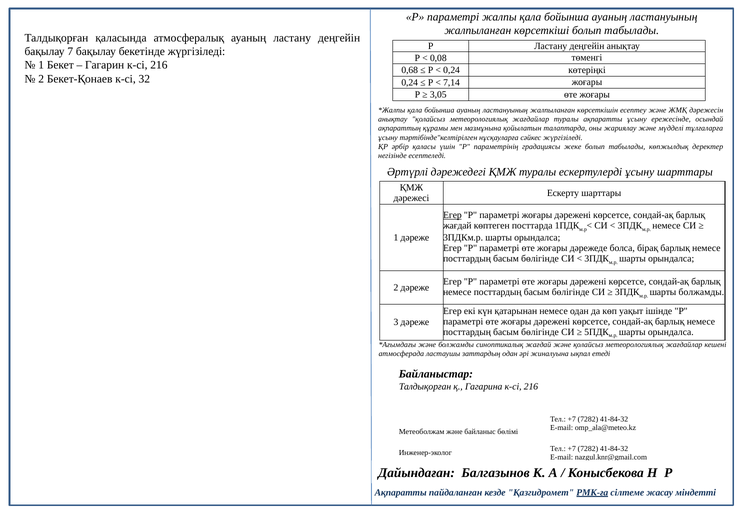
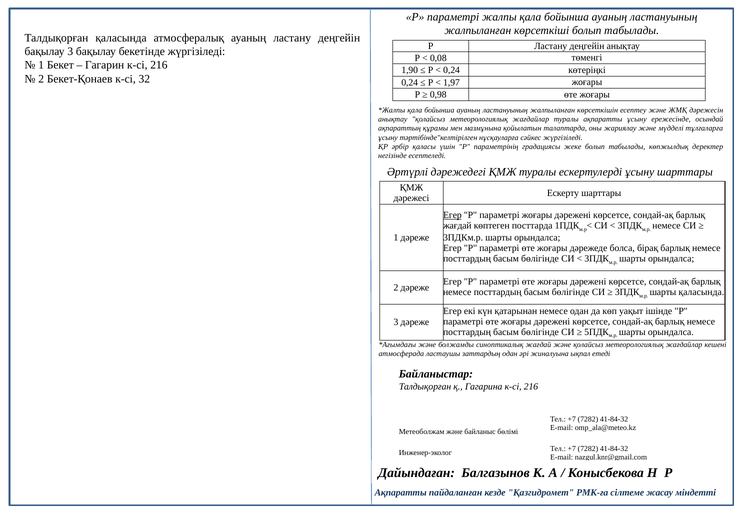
бақылау 7: 7 -> 3 (70, 52)
0,68: 0,68 -> 1,90 (410, 70)
7,14: 7,14 -> 1,97 (452, 83)
3,05: 3,05 -> 0,98 (438, 95)
шарты болжамды: болжамды -> қаласында (701, 292)
РМК-ға underline: present -> none (592, 493)
